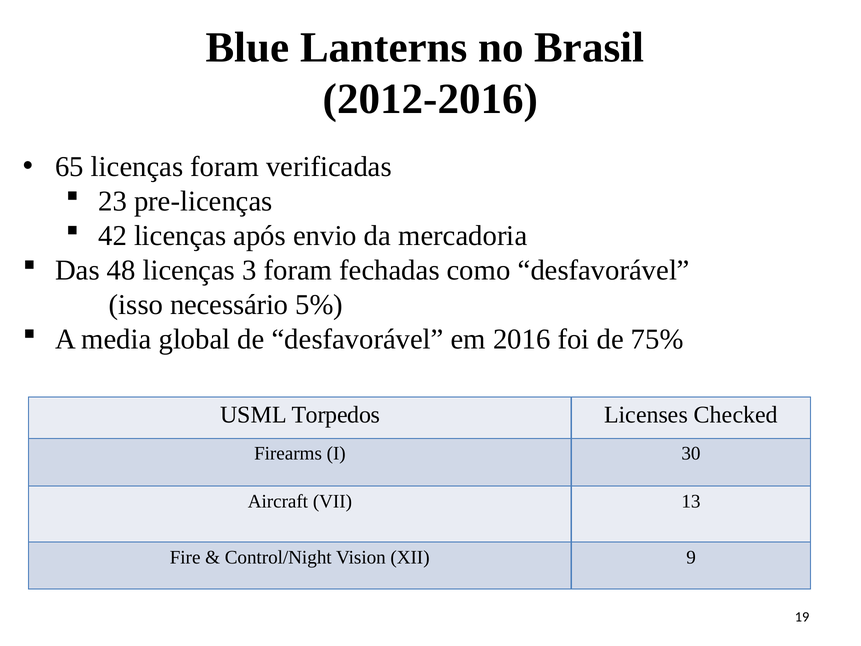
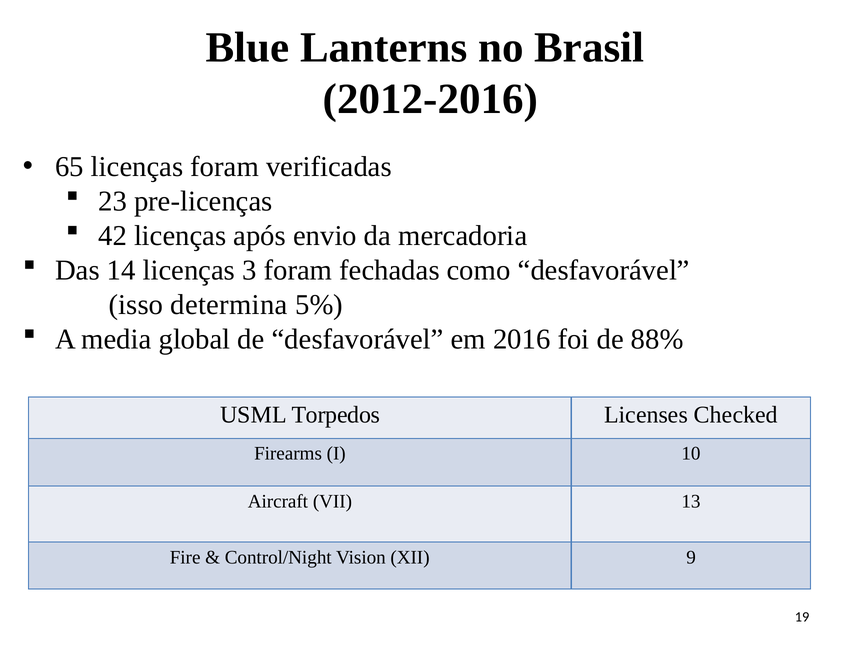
48: 48 -> 14 (121, 270)
necessário: necessário -> determina (229, 305)
75%: 75% -> 88% (657, 339)
30: 30 -> 10 (691, 453)
